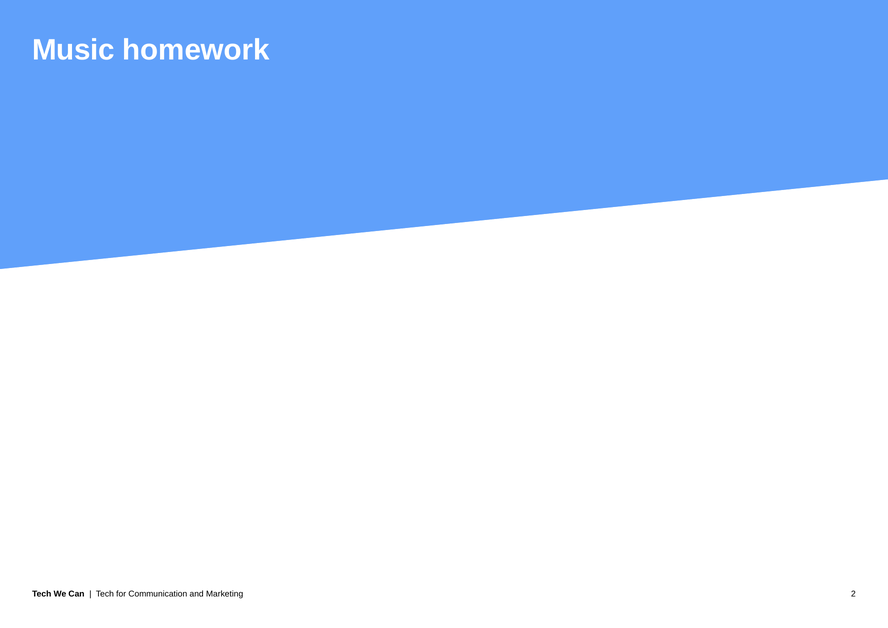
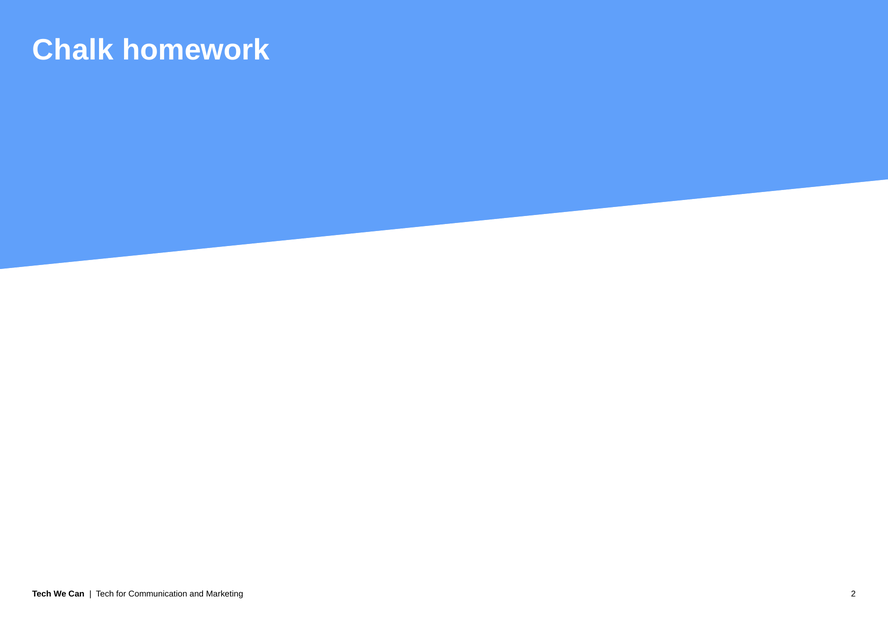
Music: Music -> Chalk (73, 50)
